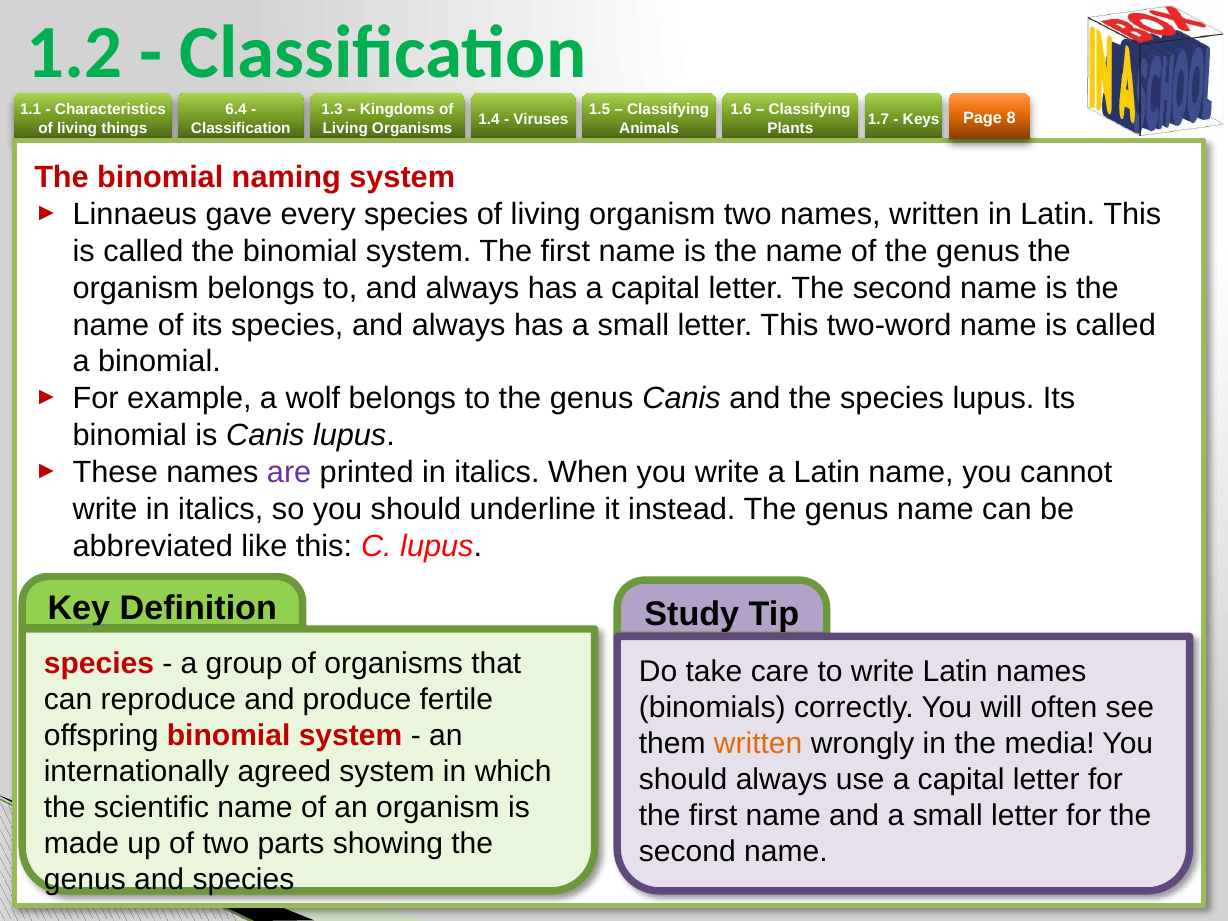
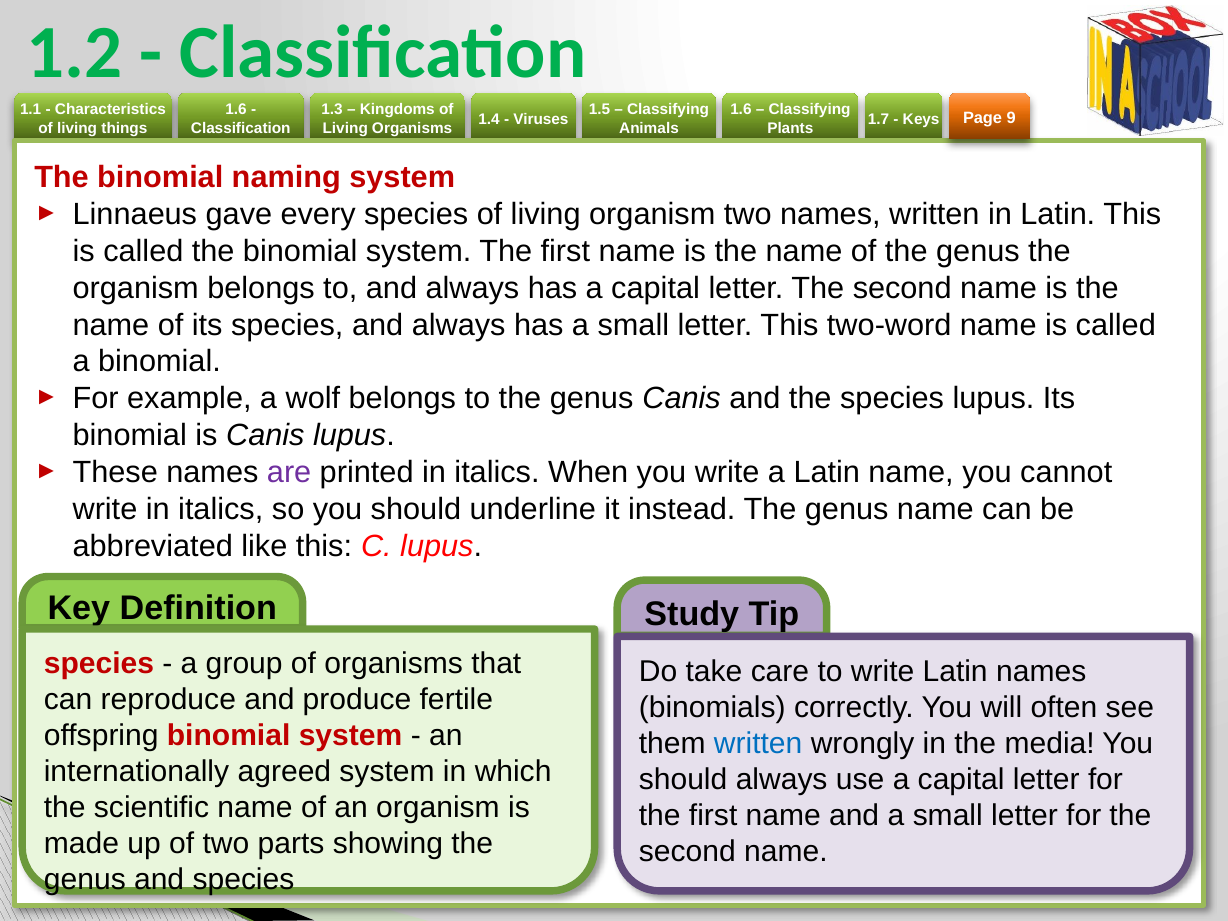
6.4: 6.4 -> 1.6 (236, 110)
8: 8 -> 9 (1011, 118)
written colour: orange -> blue (758, 743)
